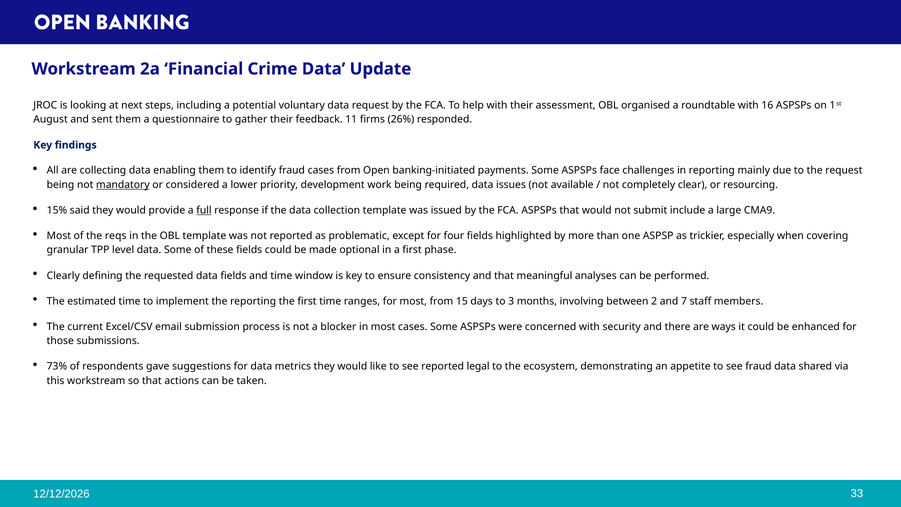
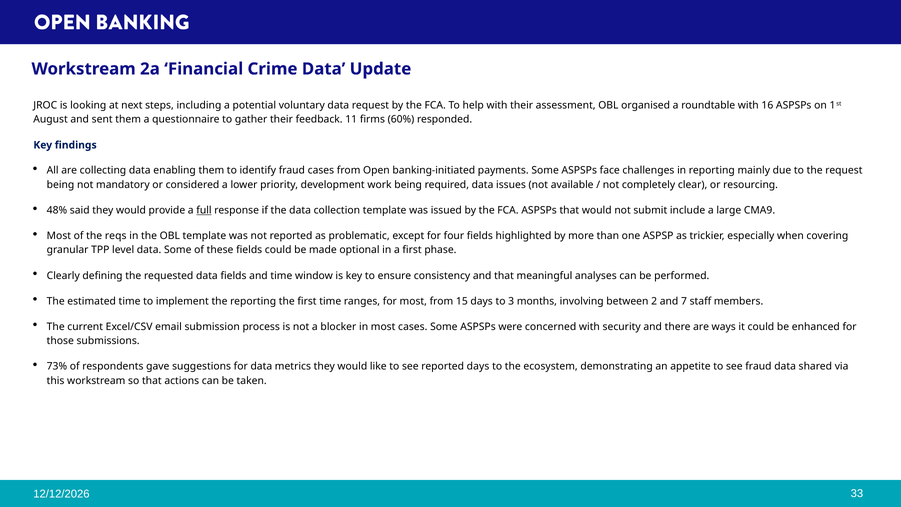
26%: 26% -> 60% (401, 119)
mandatory underline: present -> none (123, 185)
15%: 15% -> 48% (57, 210)
reported legal: legal -> days (478, 366)
